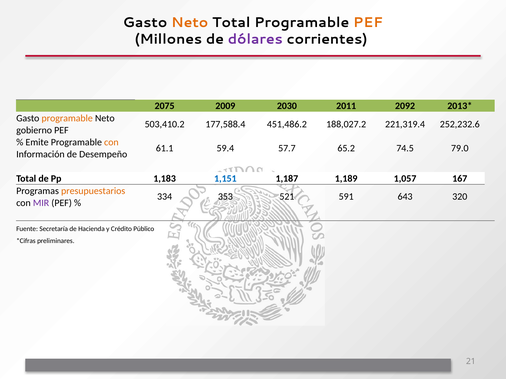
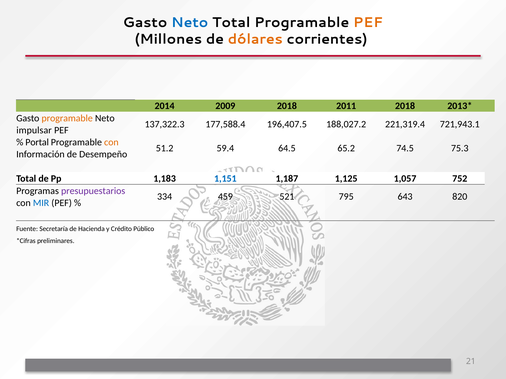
Neto colour: orange -> blue (190, 23)
dólares colour: purple -> orange (255, 39)
2075: 2075 -> 2014 (165, 106)
2009 2030: 2030 -> 2018 (287, 106)
2011 2092: 2092 -> 2018 (405, 106)
503,410.2: 503,410.2 -> 137,322.3 (165, 124)
451,486.2: 451,486.2 -> 196,407.5 (287, 124)
252,232.6: 252,232.6 -> 721,943.1 (460, 124)
gobierno: gobierno -> impulsar (34, 130)
Emite: Emite -> Portal (37, 143)
61.1: 61.1 -> 51.2 (165, 148)
57.7: 57.7 -> 64.5 (287, 148)
79.0: 79.0 -> 75.3 (460, 148)
1,189: 1,189 -> 1,125 (346, 179)
167: 167 -> 752 (460, 179)
presupuestarios colour: orange -> purple (93, 191)
353: 353 -> 459 (225, 197)
591: 591 -> 795 (346, 197)
320: 320 -> 820 (460, 197)
MIR colour: purple -> blue (41, 203)
